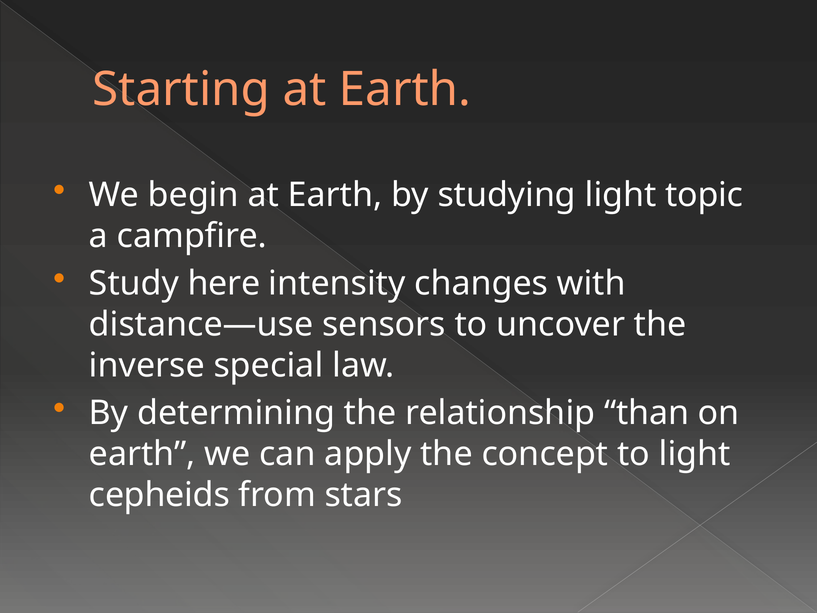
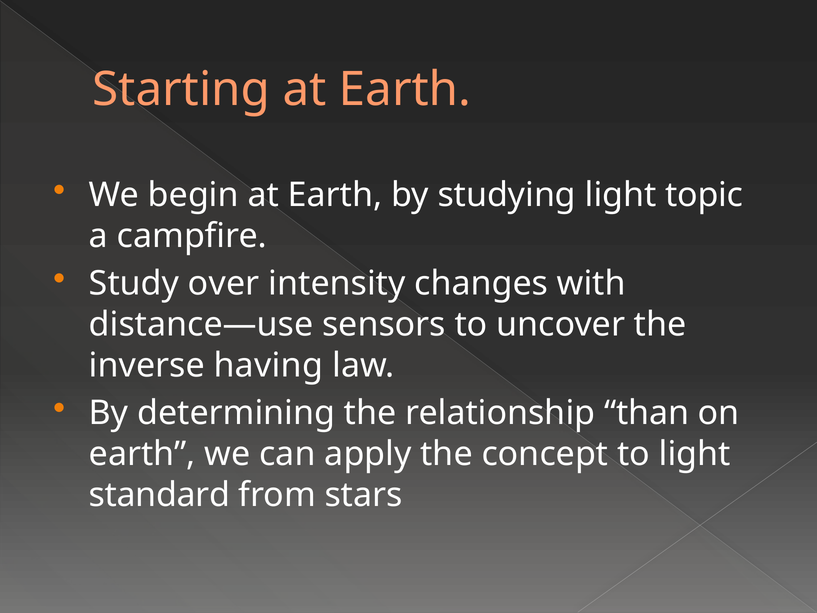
here: here -> over (224, 284)
special: special -> having (268, 365)
cepheids: cepheids -> standard (159, 495)
